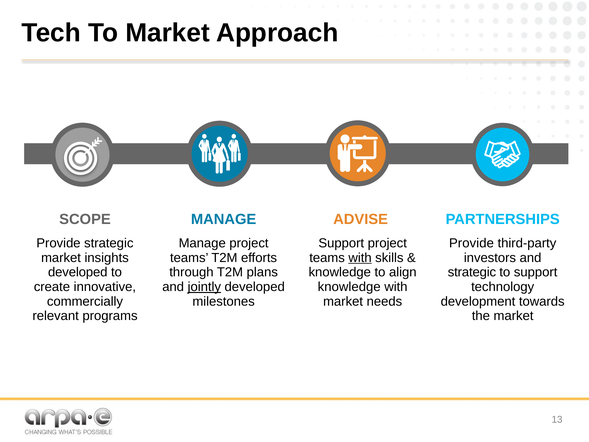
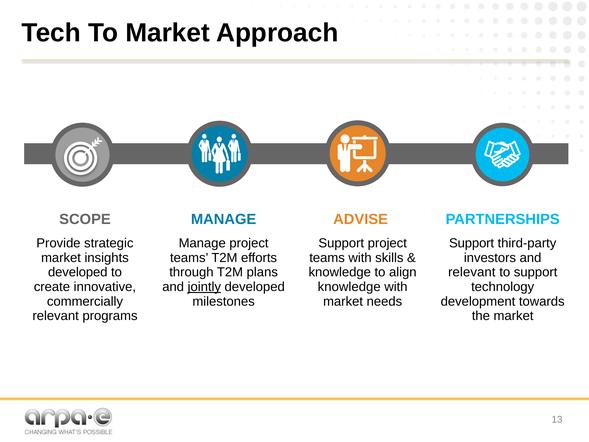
Provide: Provide -> Support (472, 243)
with underline: present -> none (360, 258)
strategic: strategic -> relevant (472, 272)
